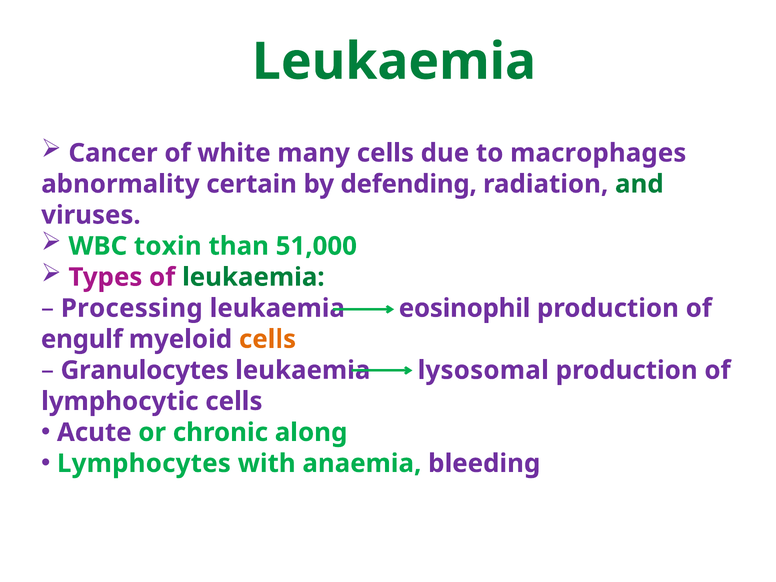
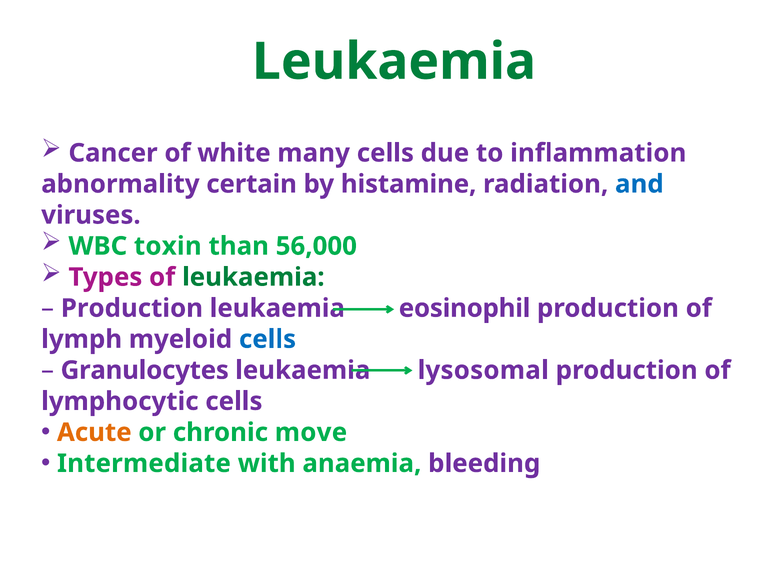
macrophages: macrophages -> inflammation (598, 153)
defending: defending -> histamine (409, 184)
and colour: green -> blue (639, 184)
51,000: 51,000 -> 56,000 (316, 246)
Processing: Processing -> Production (132, 308)
engulf: engulf -> lymph (82, 339)
cells colour: orange -> blue (268, 339)
Acute colour: purple -> orange (94, 432)
along: along -> move (311, 432)
Lymphocytes: Lymphocytes -> Intermediate (144, 463)
